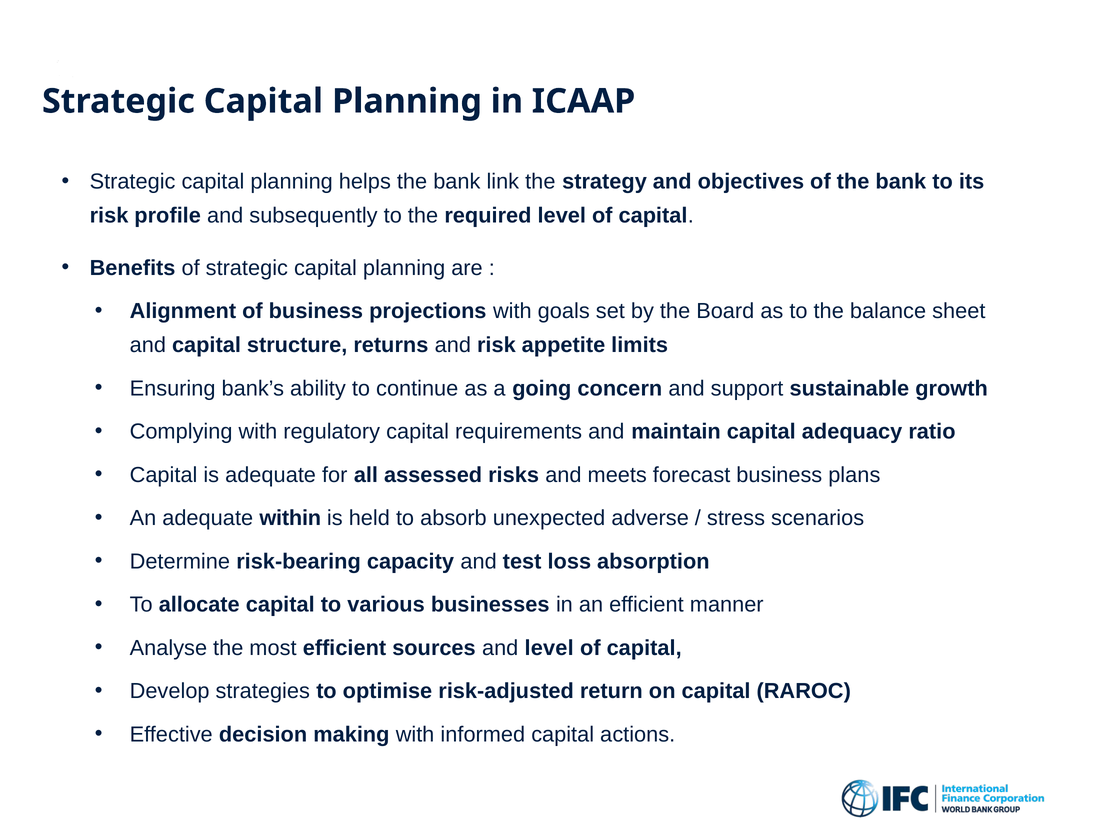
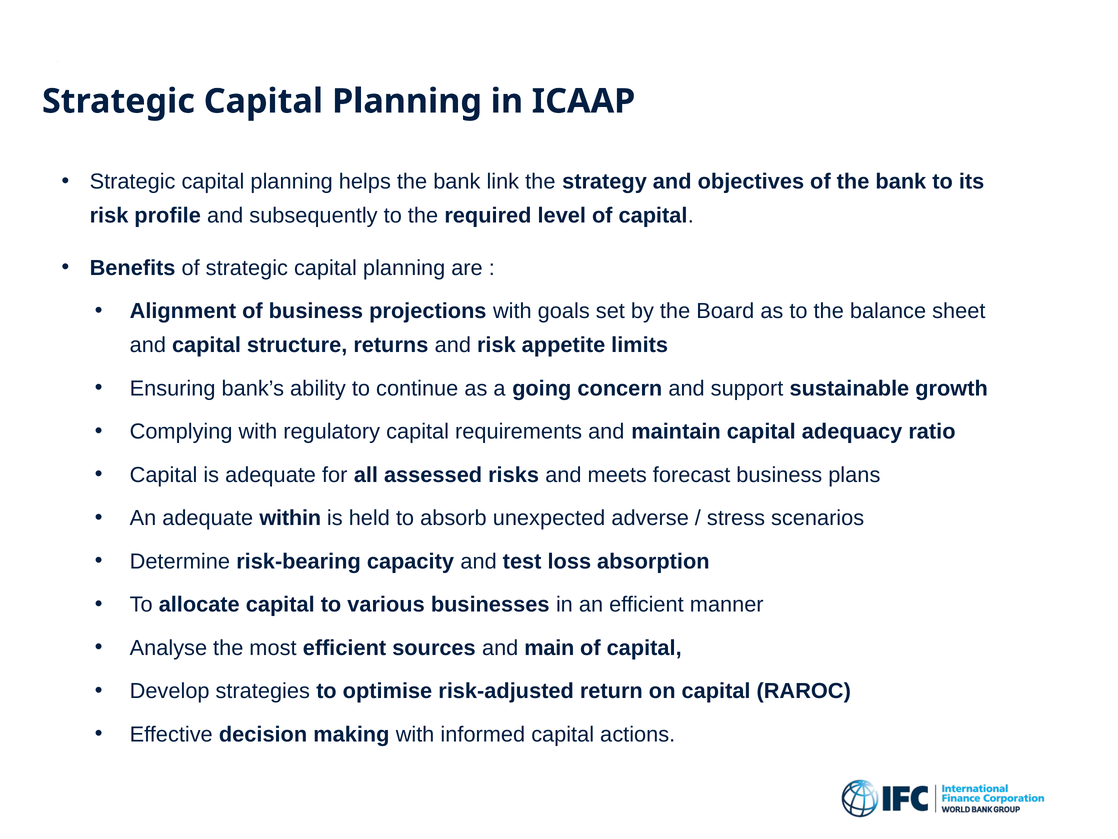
and level: level -> main (549, 647)
